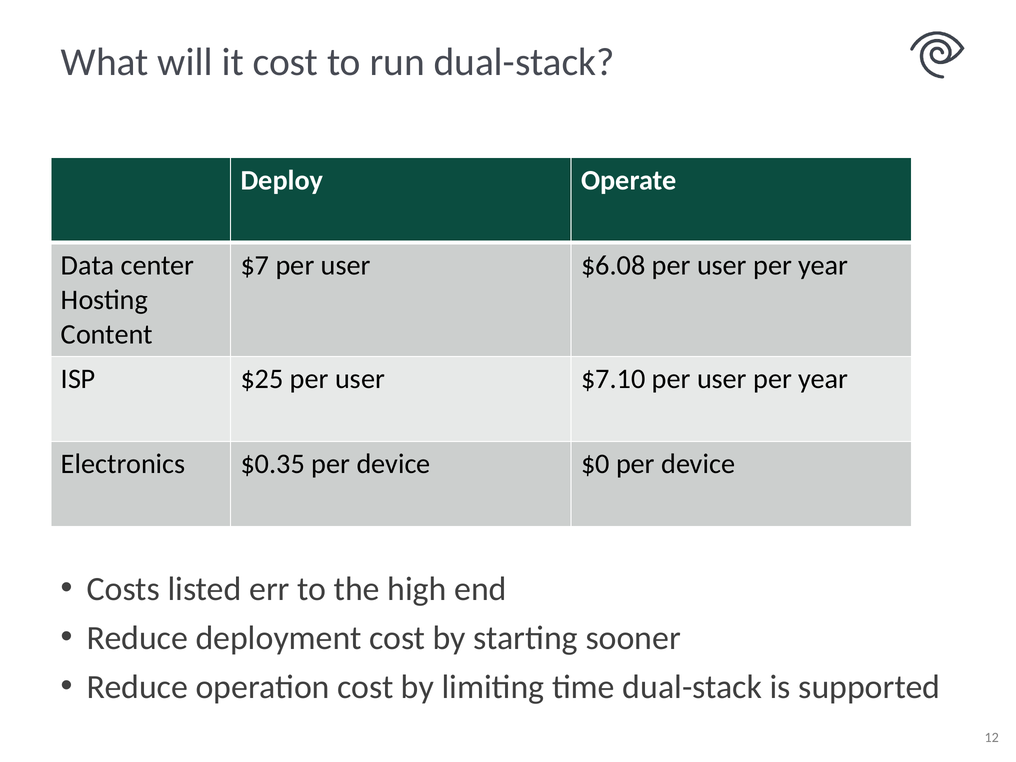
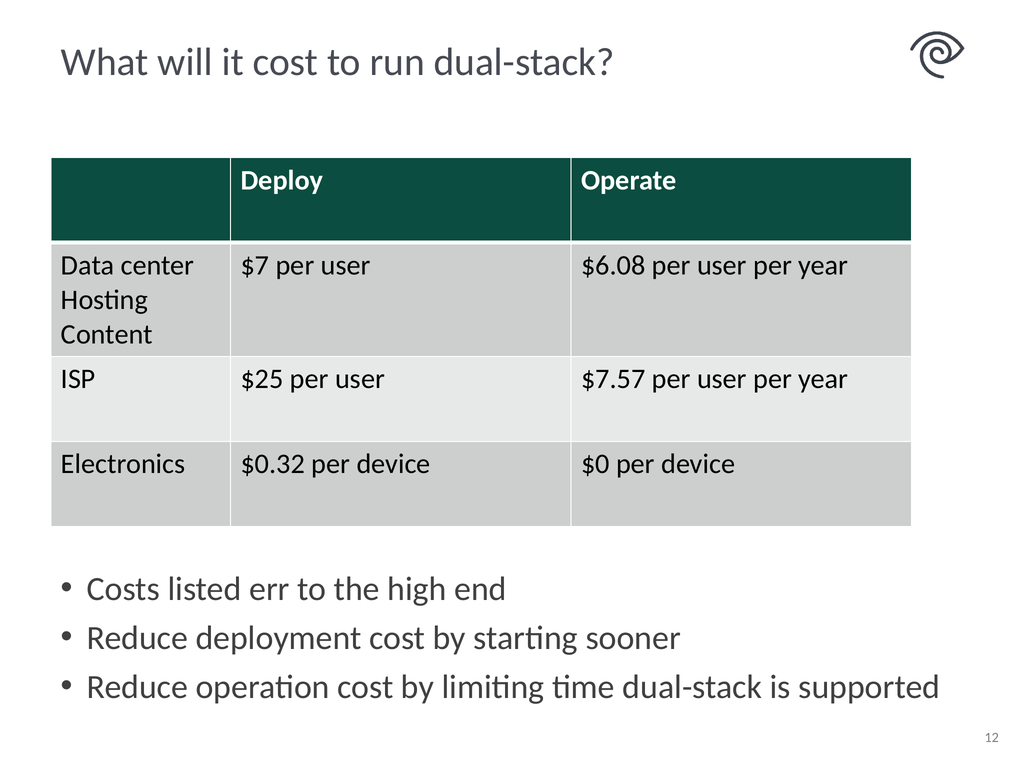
$7.10: $7.10 -> $7.57 (613, 379)
$0.35: $0.35 -> $0.32 (273, 464)
